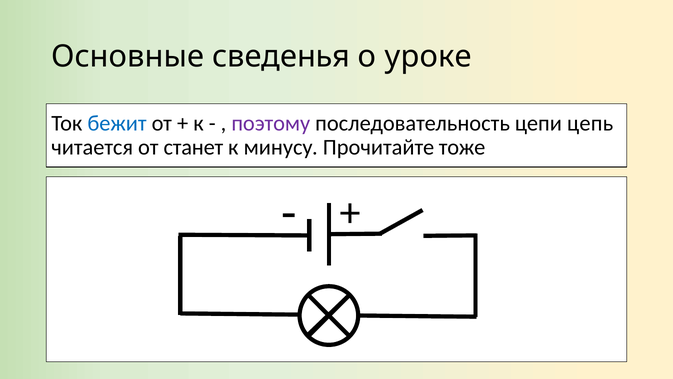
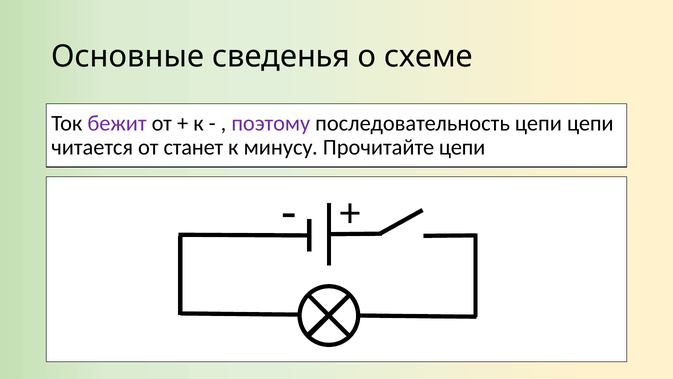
уроке: уроке -> схеме (428, 57)
бежит colour: blue -> purple (117, 123)
цепи цепь: цепь -> цепи (590, 123)
Прочитайте тоже: тоже -> цепи (462, 147)
